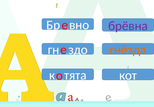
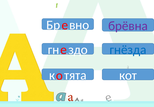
гнёзда colour: orange -> blue (128, 50)
